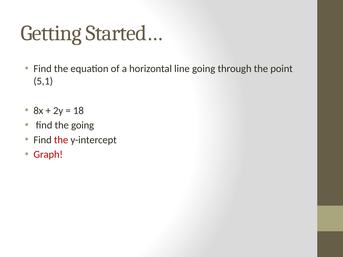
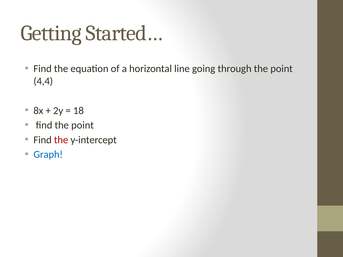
5,1: 5,1 -> 4,4 (43, 81)
find the going: going -> point (83, 125)
Graph colour: red -> blue (48, 155)
